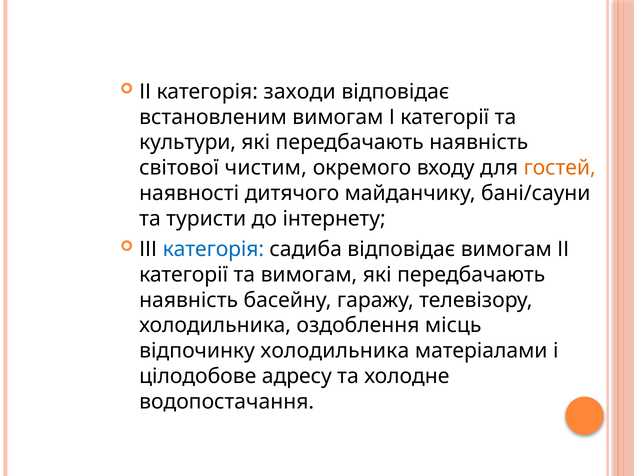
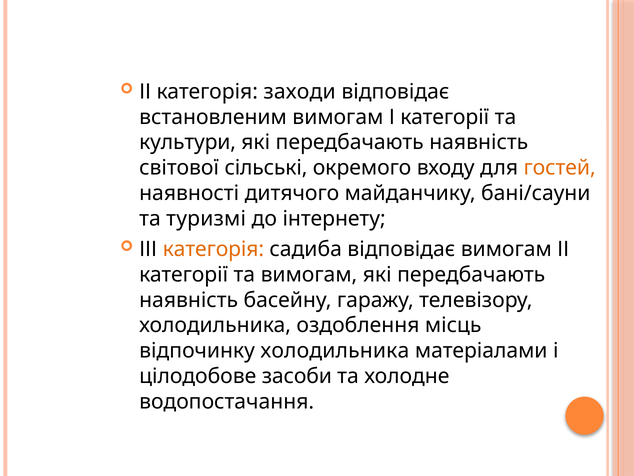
чистим: чистим -> сільські (266, 168)
туристи: туристи -> туризмі (206, 218)
категорія colour: blue -> orange (213, 249)
адресу: адресу -> засоби (297, 376)
